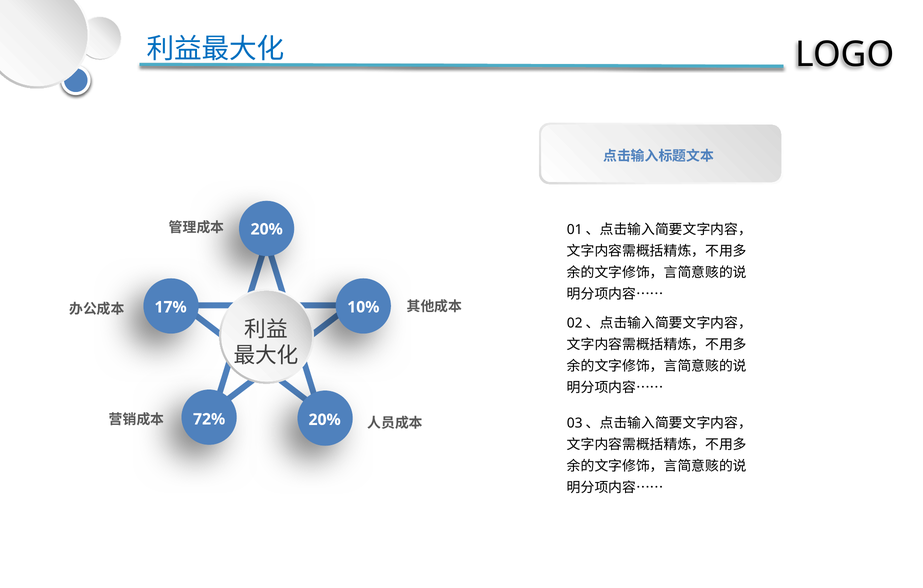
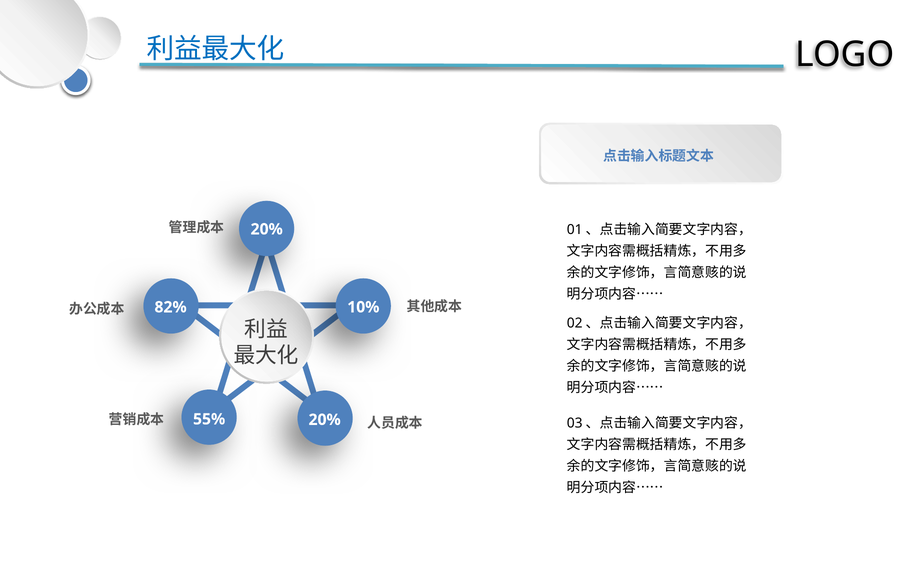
17%: 17% -> 82% (171, 307)
72%: 72% -> 55% (209, 419)
